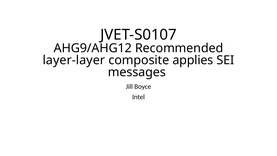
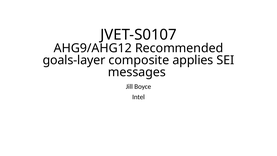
layer-layer: layer-layer -> goals-layer (74, 60)
